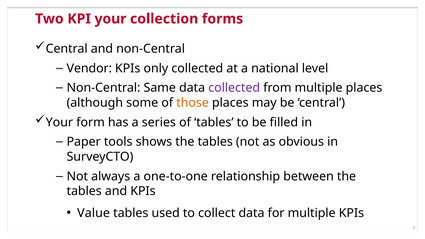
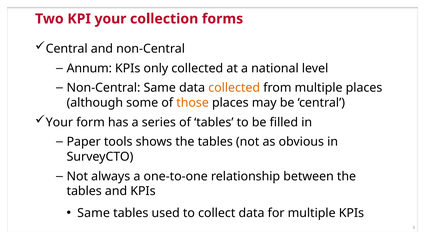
Vendor: Vendor -> Annum (89, 68)
collected colour: purple -> orange (234, 88)
Value: Value -> Same (94, 213)
